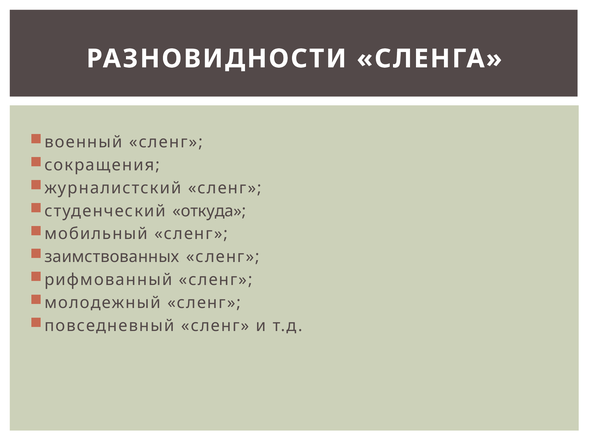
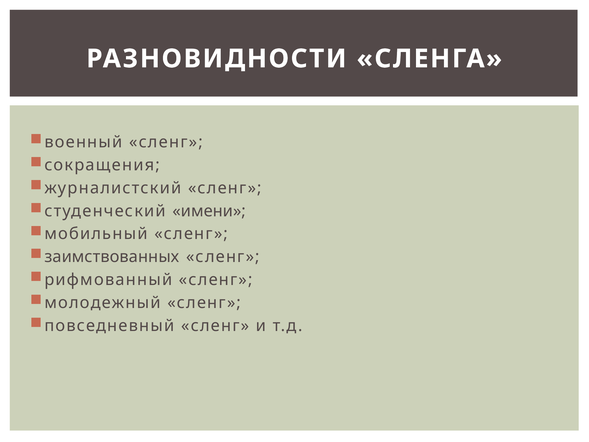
откуда: откуда -> имени (209, 211)
